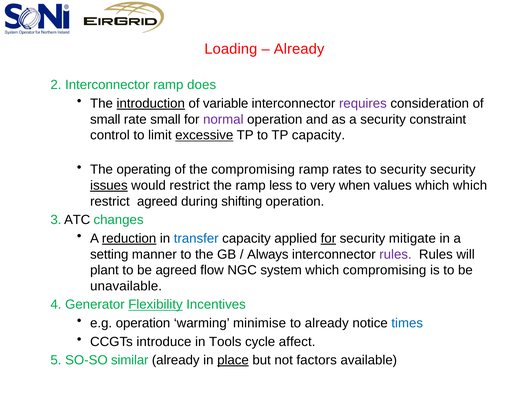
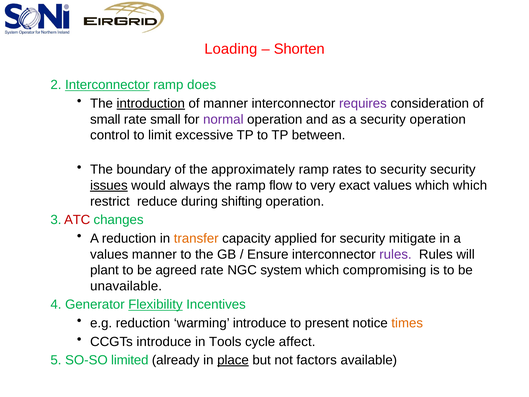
Already: Already -> Shorten (299, 49)
Interconnector underline: none -> present (107, 85)
of variable: variable -> manner (226, 103)
security constraint: constraint -> operation (438, 119)
excessive underline: present -> none (204, 135)
TP capacity: capacity -> between (319, 135)
operating: operating -> boundary (144, 170)
the compromising: compromising -> approximately (253, 170)
would restrict: restrict -> always (190, 185)
less: less -> flow (281, 185)
when: when -> exact (355, 185)
restrict agreed: agreed -> reduce (157, 201)
ATC colour: black -> red (77, 220)
reduction underline: present -> none (129, 238)
transfer colour: blue -> orange (196, 238)
for underline: present -> none (328, 238)
setting: setting -> values (109, 254)
Always: Always -> Ensure (268, 254)
agreed flow: flow -> rate (212, 270)
e.g operation: operation -> reduction (143, 323)
warming minimise: minimise -> introduce (260, 323)
to already: already -> present (327, 323)
times colour: blue -> orange (407, 323)
similar: similar -> limited (130, 360)
